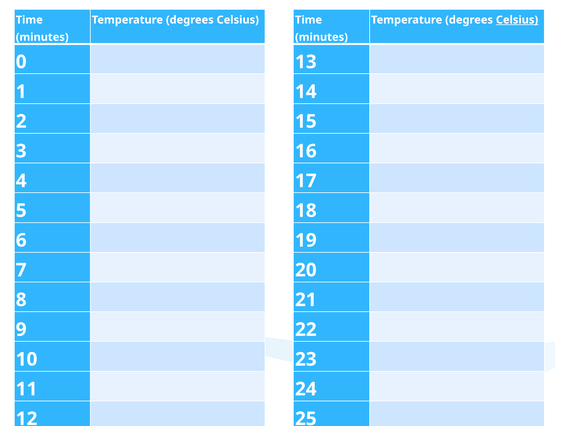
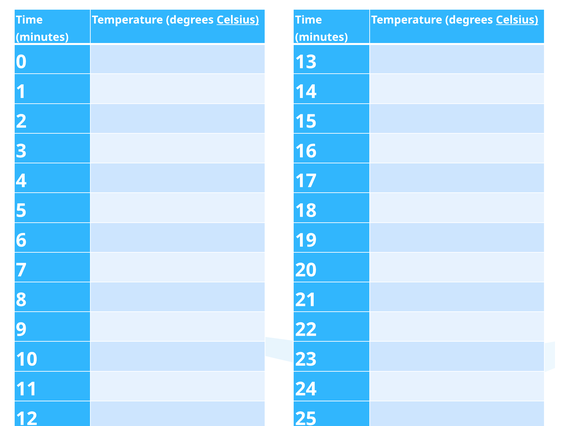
Celsius underline: none -> present (238, 20)
